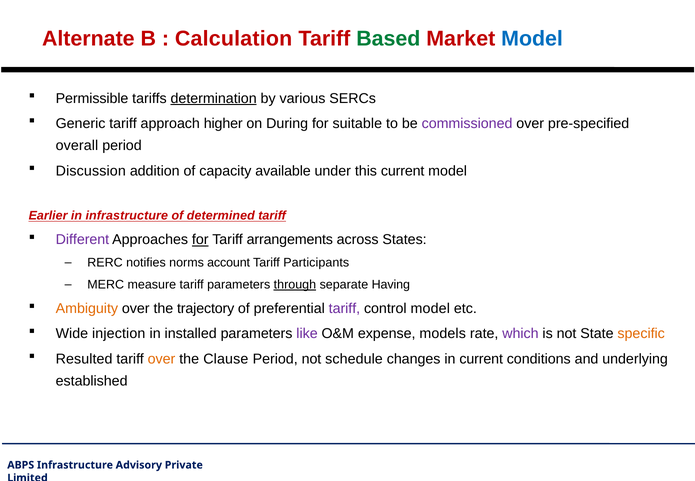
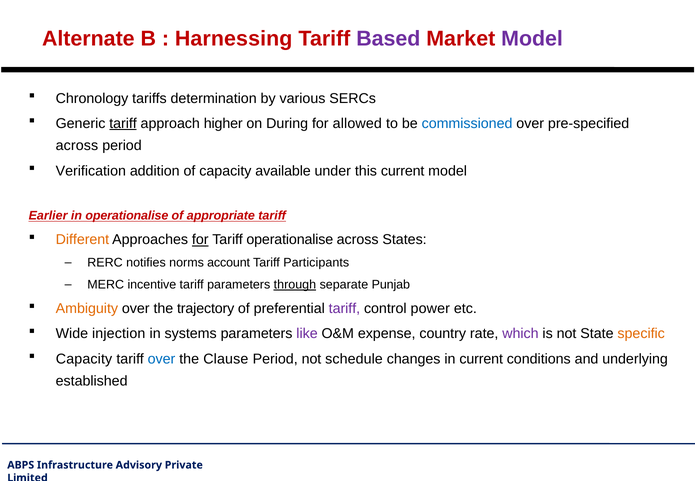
Calculation: Calculation -> Harnessing (234, 39)
Based colour: green -> purple (388, 39)
Model colour: blue -> purple (532, 39)
Permissible: Permissible -> Chronology (92, 98)
determination underline: present -> none (214, 98)
tariff underline: none -> present (123, 124)
suitable: suitable -> allowed (357, 124)
commissioned colour: purple -> blue (467, 124)
overall: overall -> across (77, 146)
Discussion: Discussion -> Verification (91, 171)
in infrastructure: infrastructure -> operationalise (127, 216)
determined: determined -> appropriate (221, 216)
Different colour: purple -> orange (82, 240)
Tariff arrangements: arrangements -> operationalise (290, 240)
measure: measure -> incentive (152, 285)
Having: Having -> Punjab (391, 285)
control model: model -> power (430, 309)
installed: installed -> systems (191, 334)
models: models -> country (443, 334)
Resulted: Resulted -> Capacity (84, 359)
over colour: orange -> blue (162, 359)
